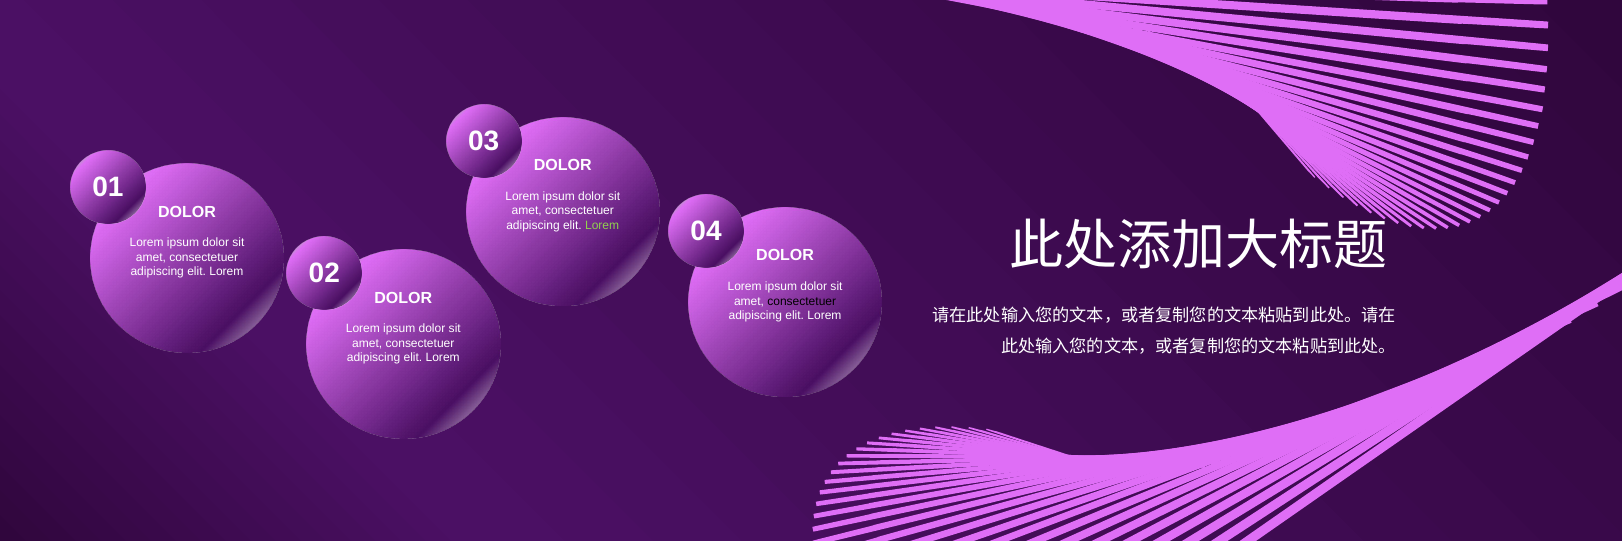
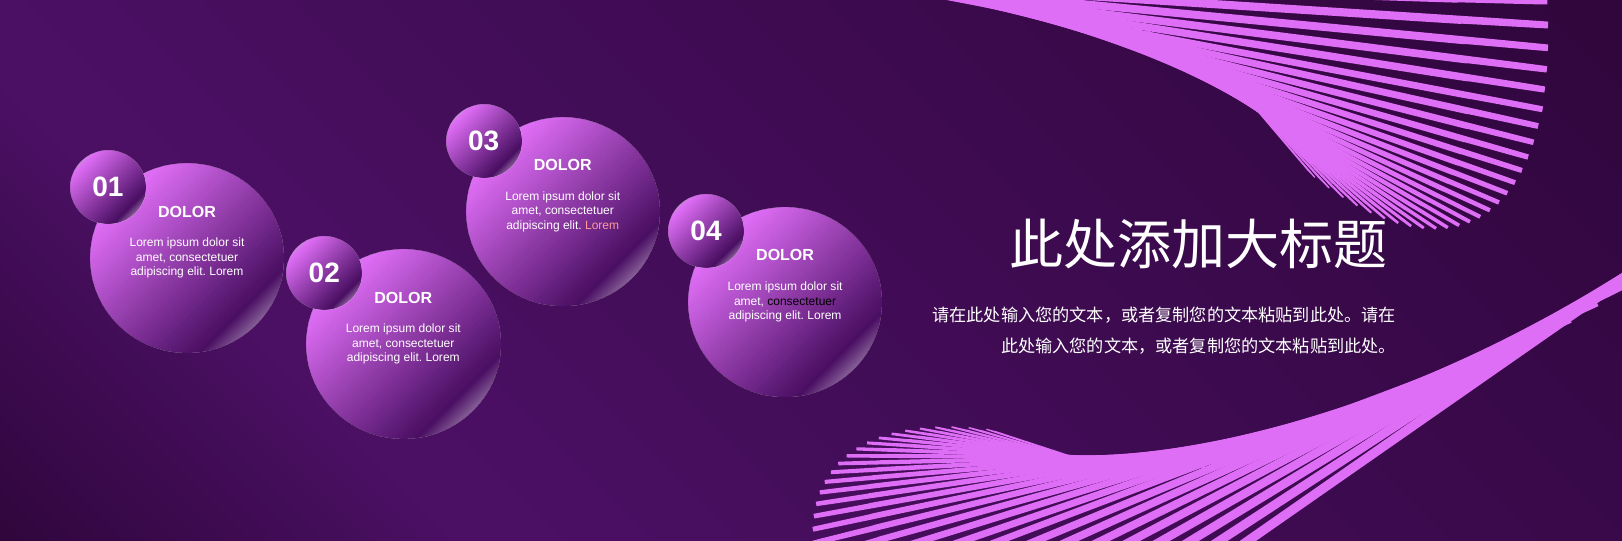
Lorem colour: light green -> pink (602, 225)
